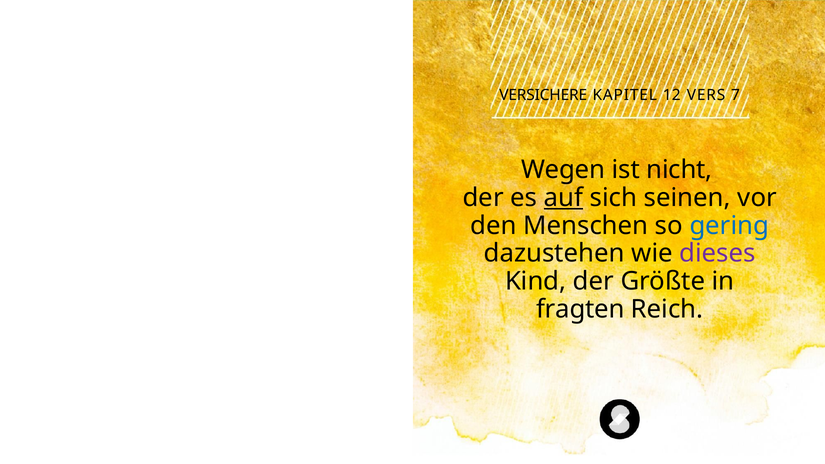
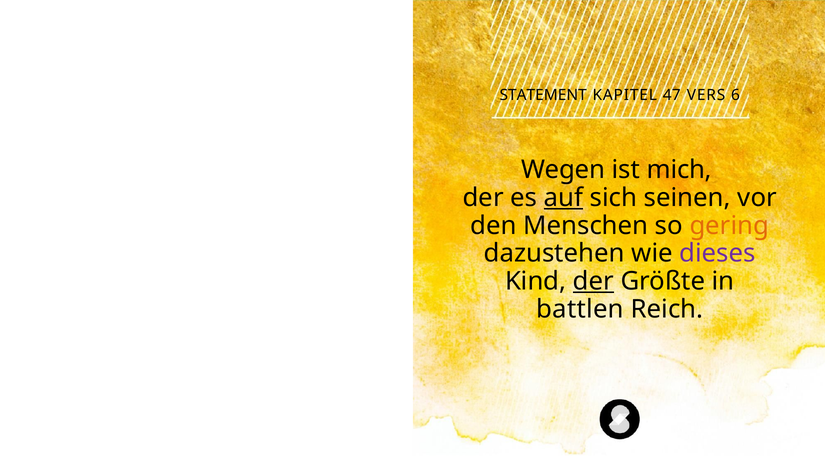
VERSICHERE: VERSICHERE -> STATEMENT (543, 95)
12: 12 -> 47 (672, 95)
7: 7 -> 6 (735, 95)
nicht: nicht -> mich (679, 170)
gering colour: blue -> orange (729, 226)
der underline: none -> present (593, 281)
fragten: fragten -> battlen (580, 309)
